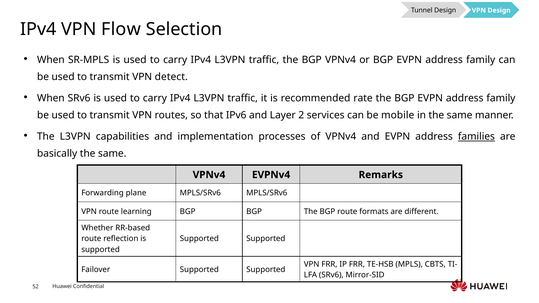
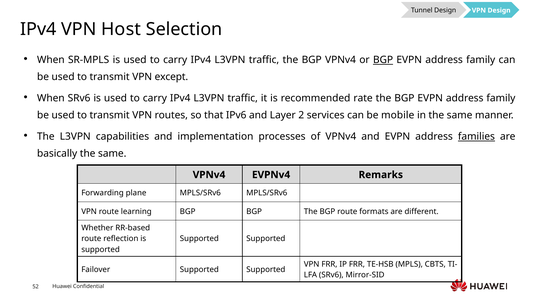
Flow: Flow -> Host (121, 29)
BGP underline: none -> present (383, 60)
detect: detect -> except (171, 77)
